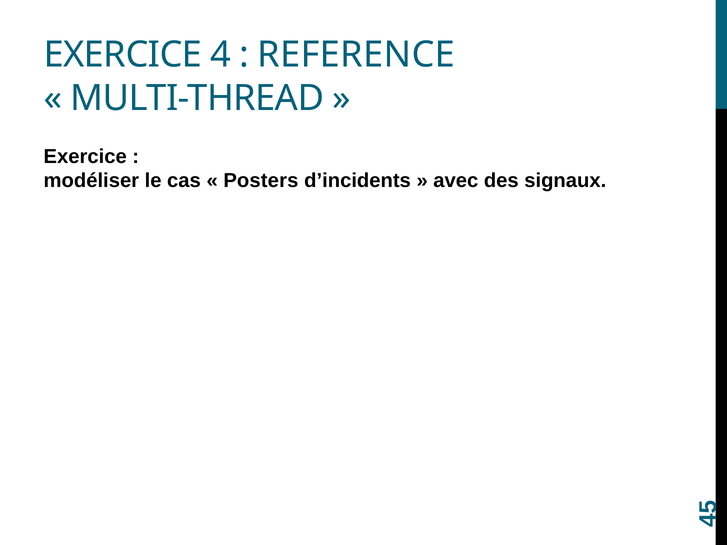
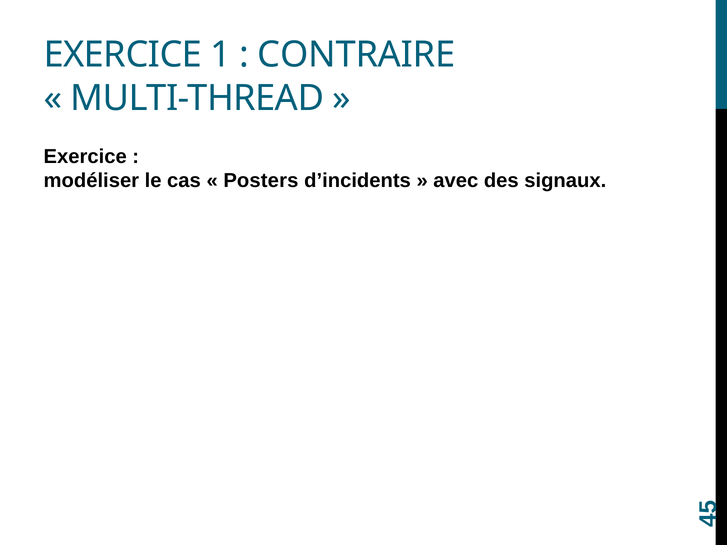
EXERCICE 4: 4 -> 1 (221, 55)
REFERENCE: REFERENCE -> CONTRAIRE (356, 55)
